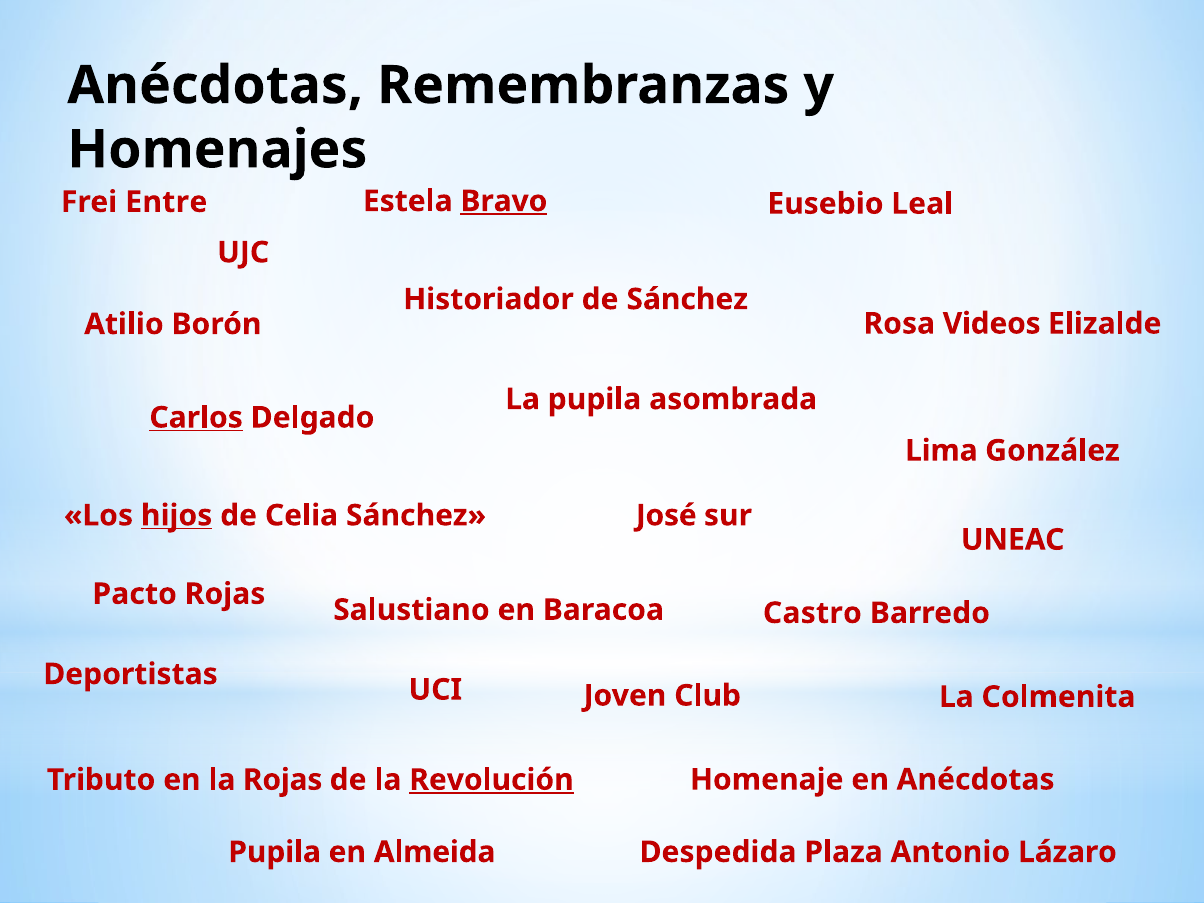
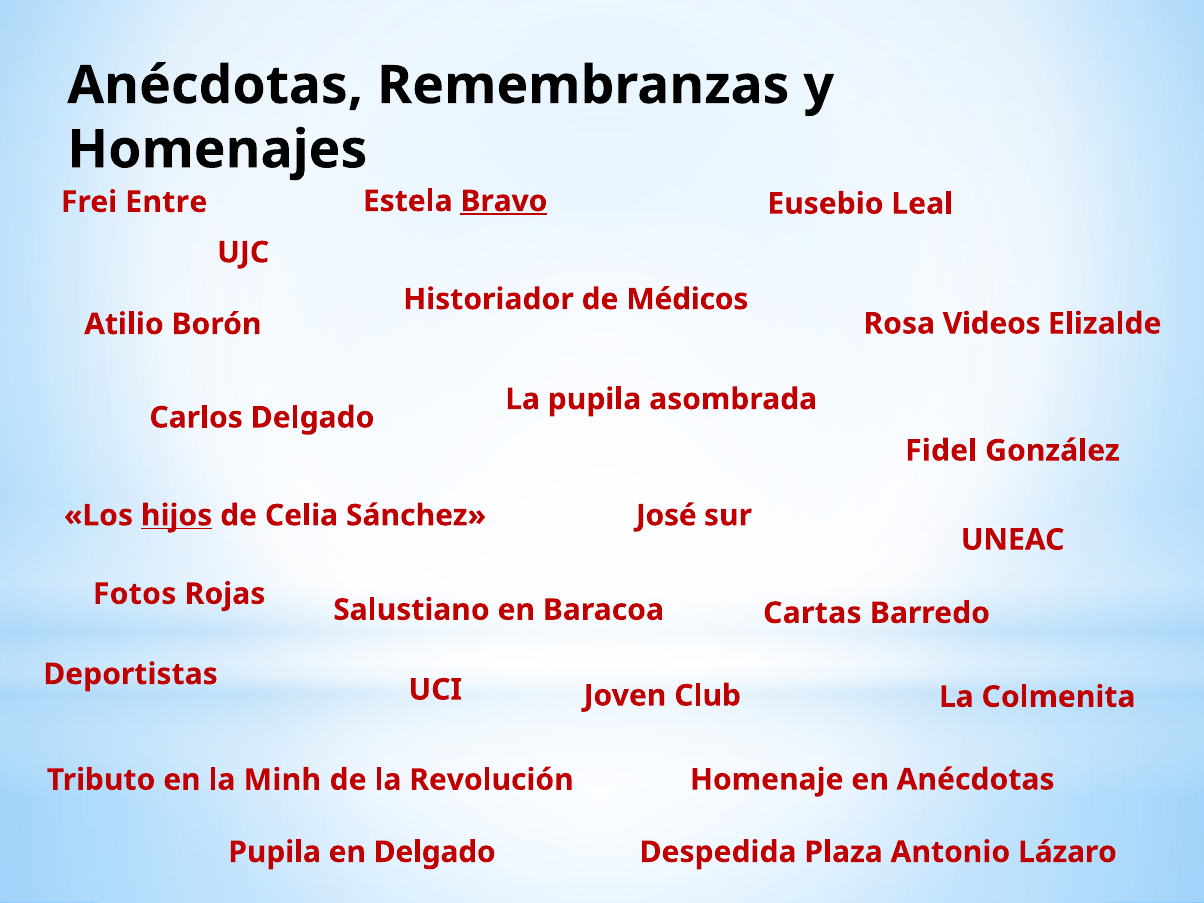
de Sánchez: Sánchez -> Médicos (687, 299)
Carlos underline: present -> none (196, 418)
Lima: Lima -> Fidel (941, 451)
Pacto: Pacto -> Fotos (135, 594)
Castro: Castro -> Cartas (812, 613)
la Rojas: Rojas -> Minh (282, 780)
Revolución underline: present -> none (491, 780)
en Almeida: Almeida -> Delgado (435, 852)
